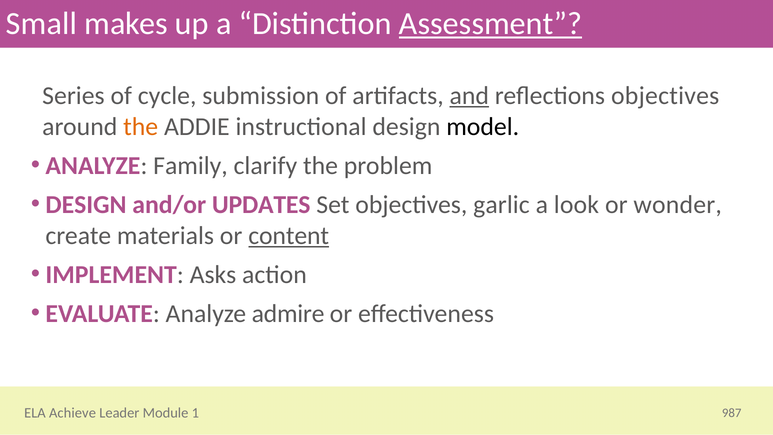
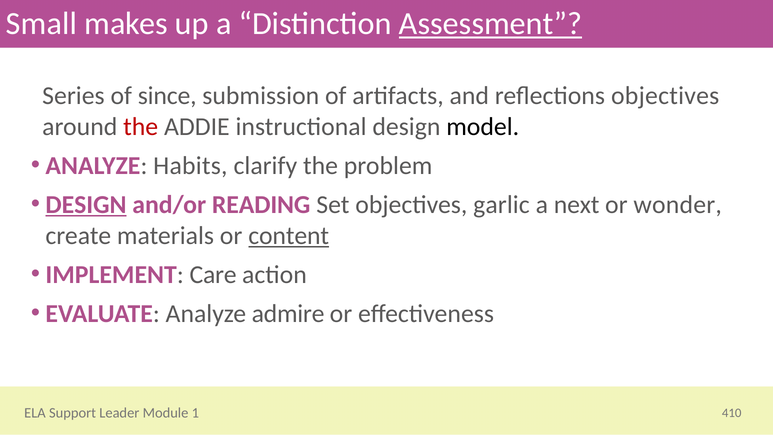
cycle: cycle -> since (167, 96)
and underline: present -> none (469, 96)
the colour: orange -> red (141, 127)
Family: Family -> Habits (190, 166)
DESIGN underline: none -> present (86, 205)
UPDATES: UPDATES -> READING (261, 205)
look: look -> next (577, 205)
Asks: Asks -> Care (213, 275)
Achieve: Achieve -> Support (73, 413)
987: 987 -> 410 (732, 413)
